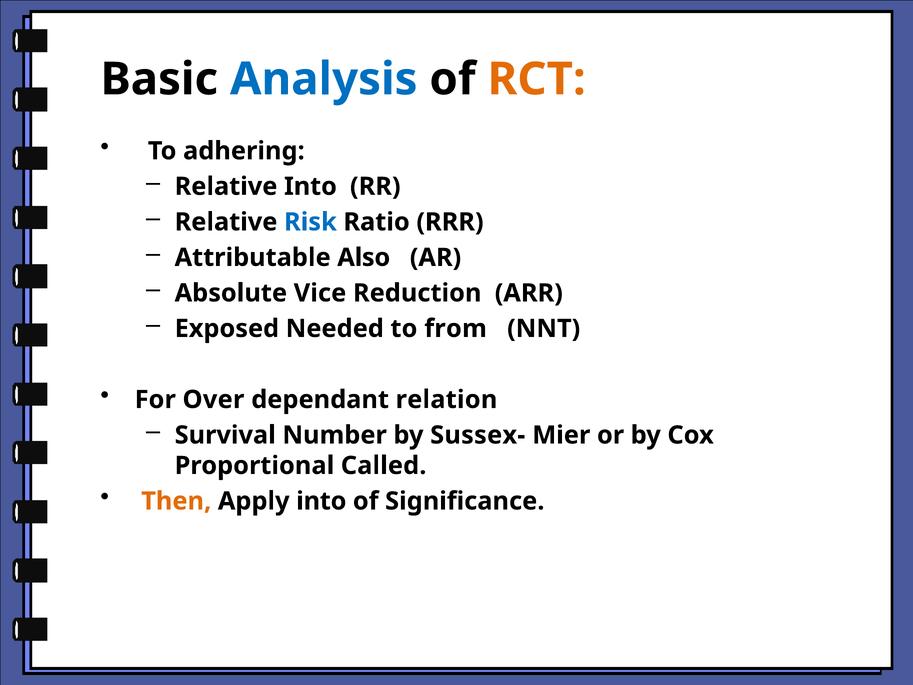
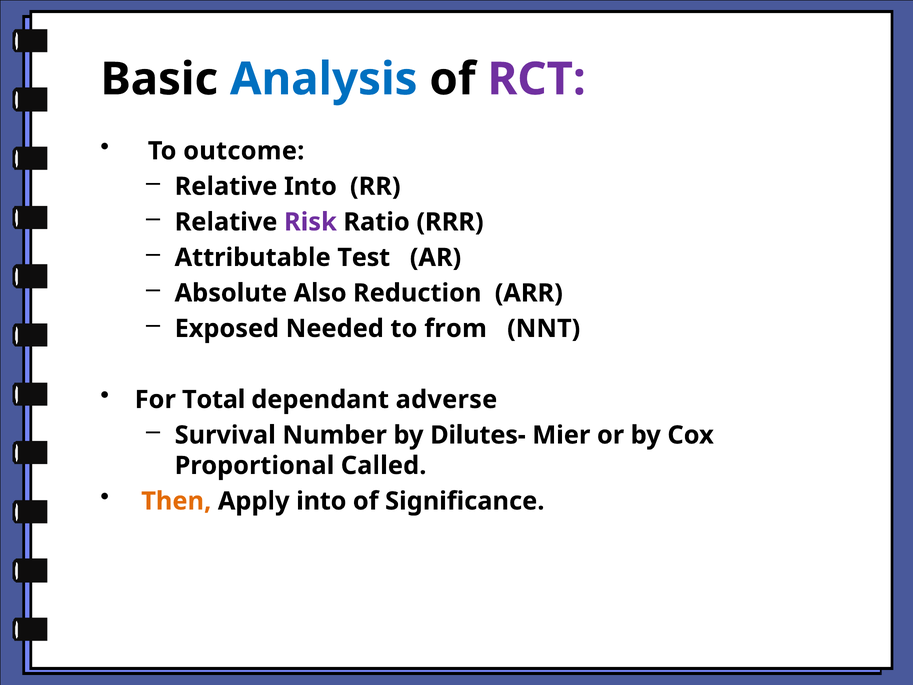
RCT colour: orange -> purple (537, 79)
adhering: adhering -> outcome (244, 151)
Risk colour: blue -> purple (310, 222)
Also: Also -> Test (364, 257)
Vice: Vice -> Also (320, 293)
Over: Over -> Total (214, 399)
relation: relation -> adverse (446, 399)
Sussex-: Sussex- -> Dilutes- (478, 435)
